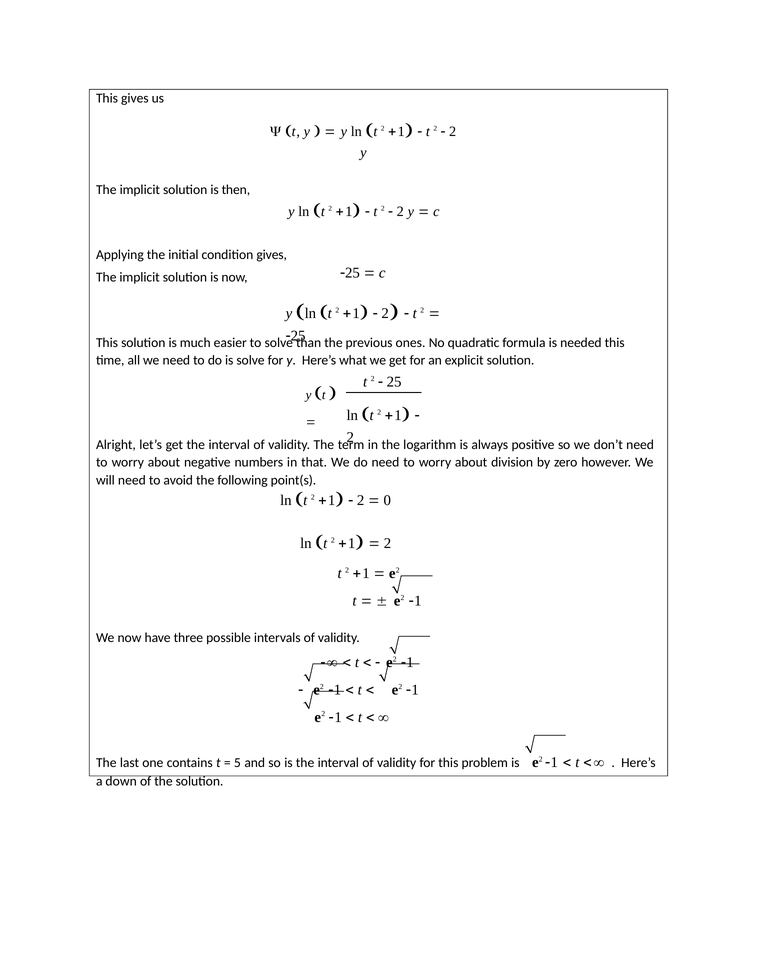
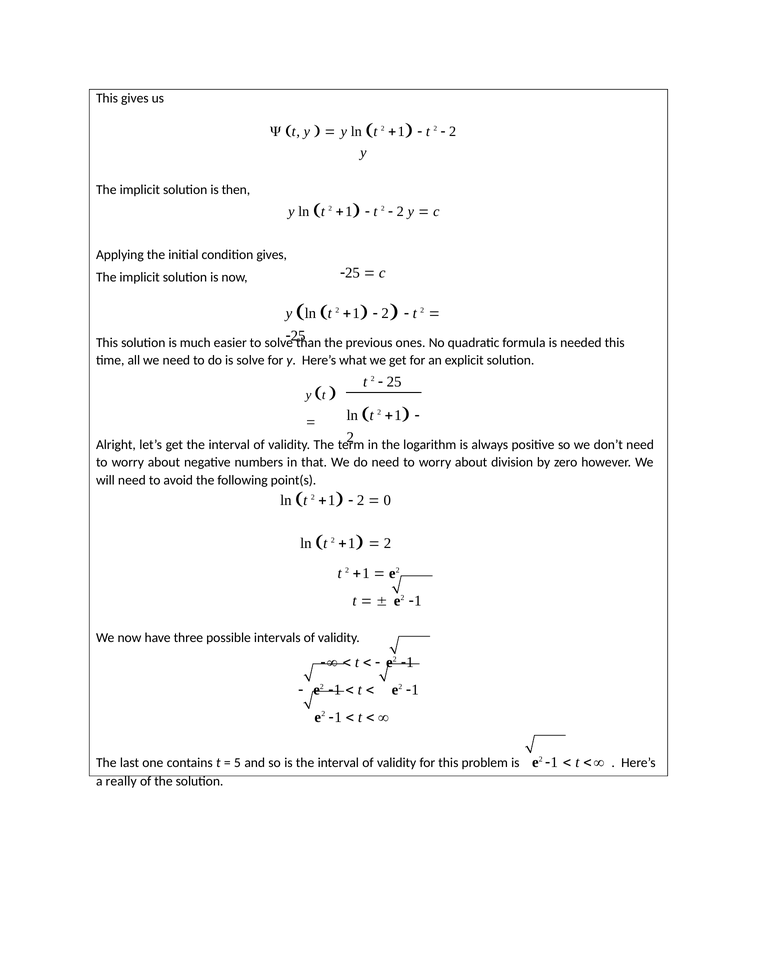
down: down -> really (121, 781)
